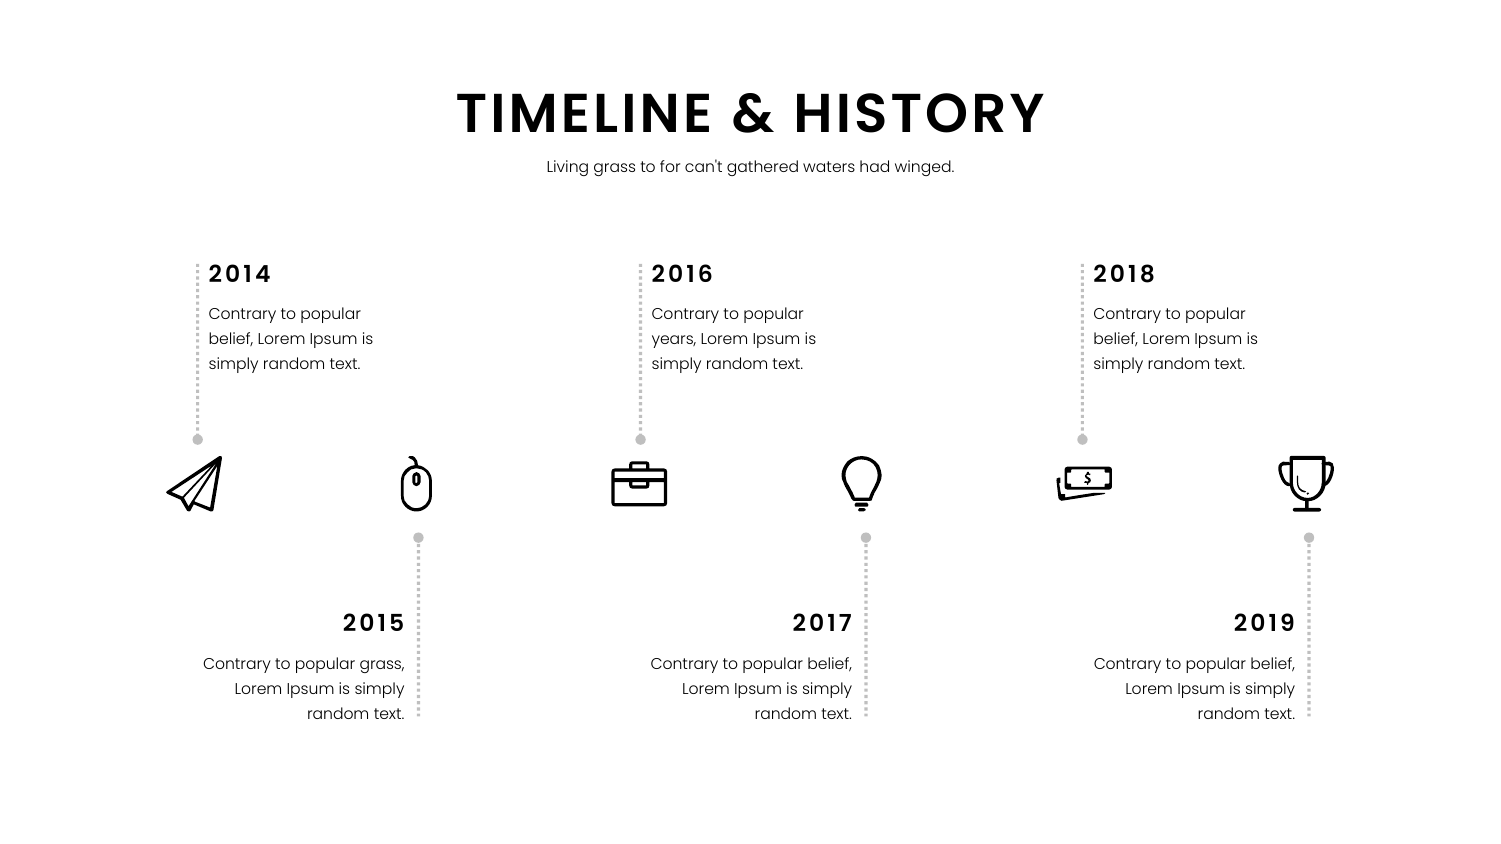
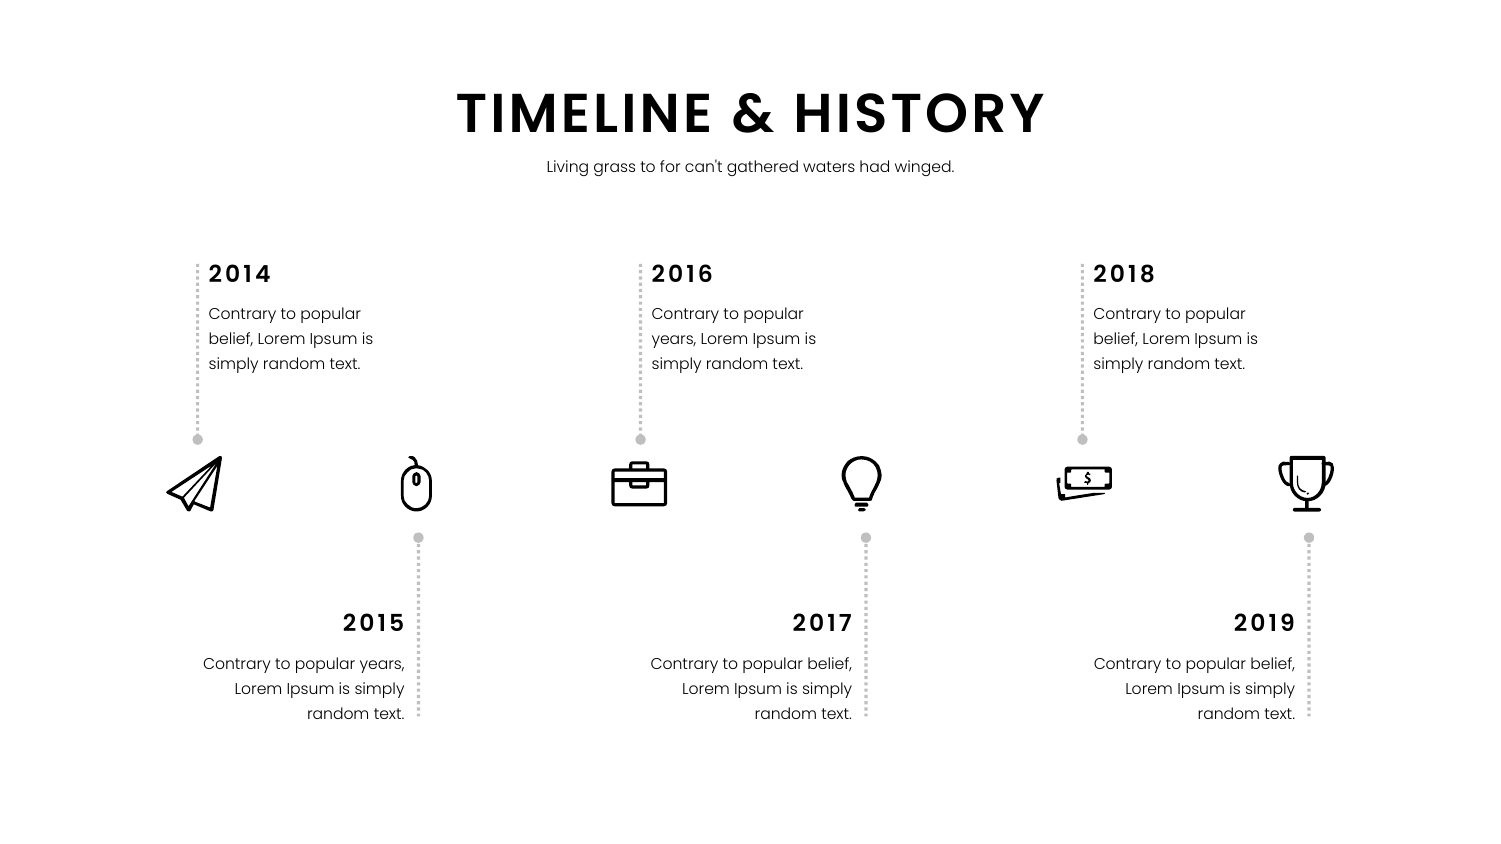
grass: grass -> years (382, 664)
